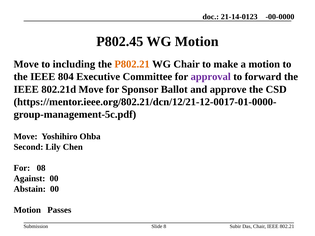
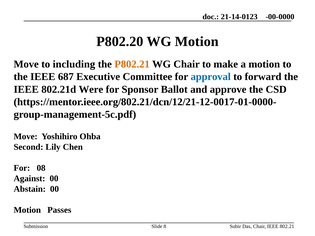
P802.45: P802.45 -> P802.20 (120, 42)
804: 804 -> 687 (66, 77)
approval colour: purple -> blue (211, 77)
802.21d Move: Move -> Were (91, 89)
